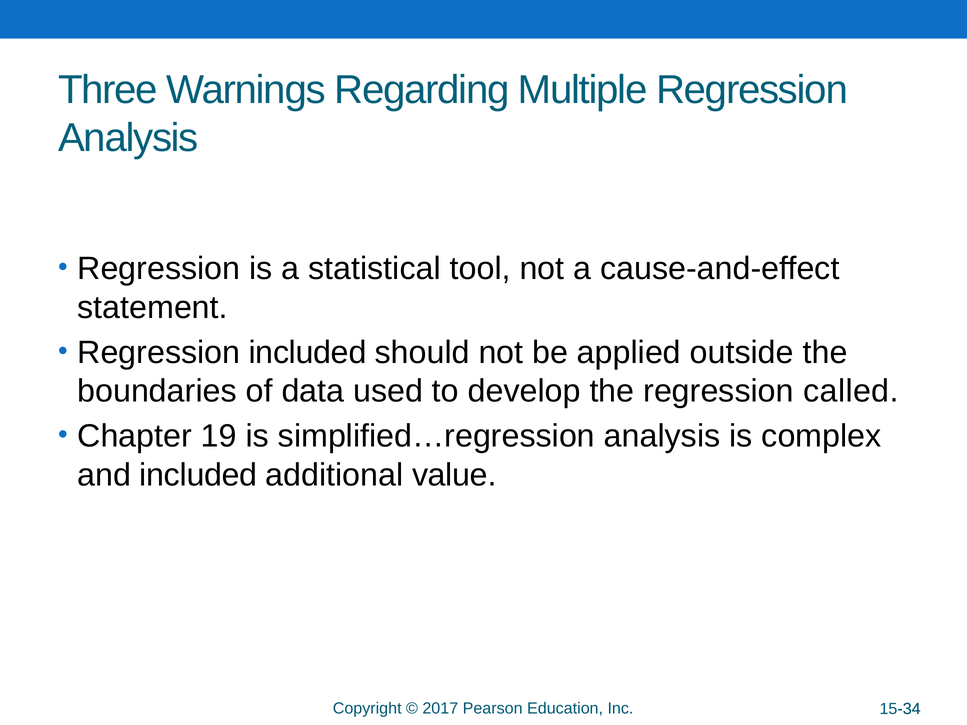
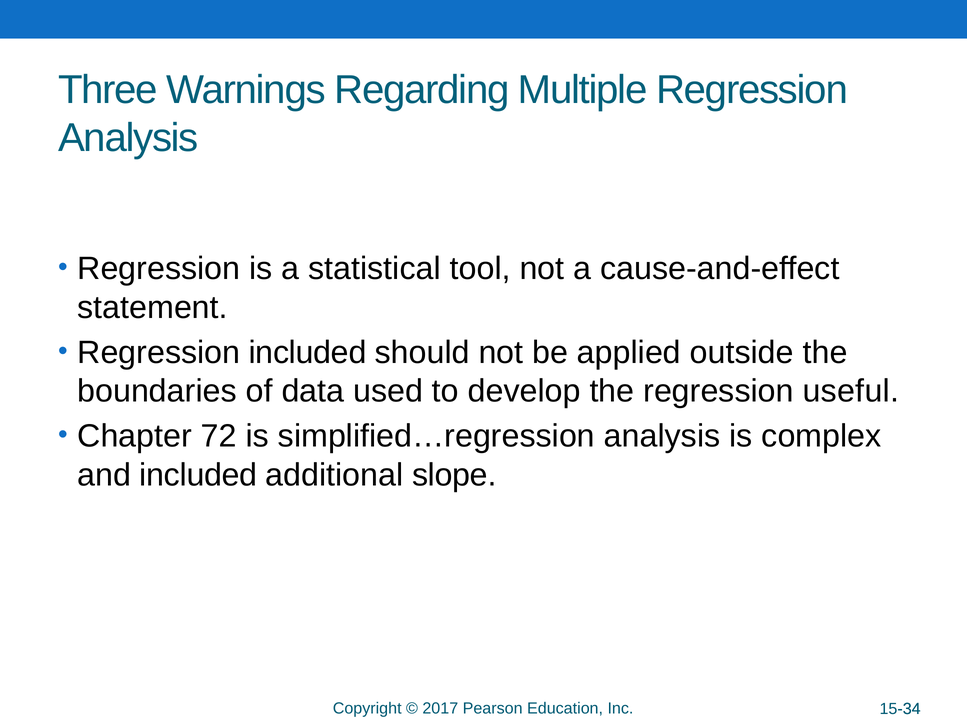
called: called -> useful (851, 391)
19: 19 -> 72 (219, 436)
value: value -> slope (454, 475)
